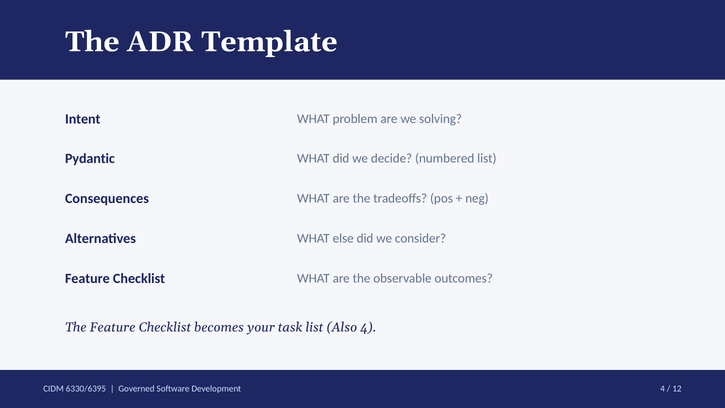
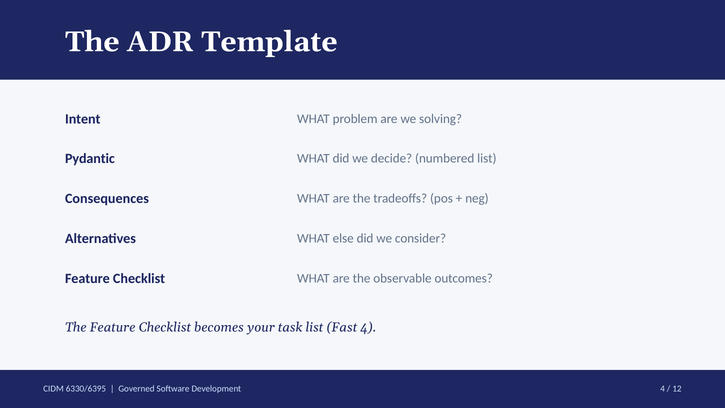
Also: Also -> Fast (342, 327)
